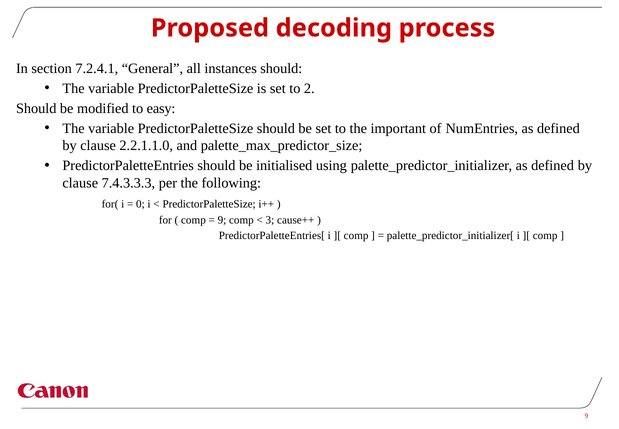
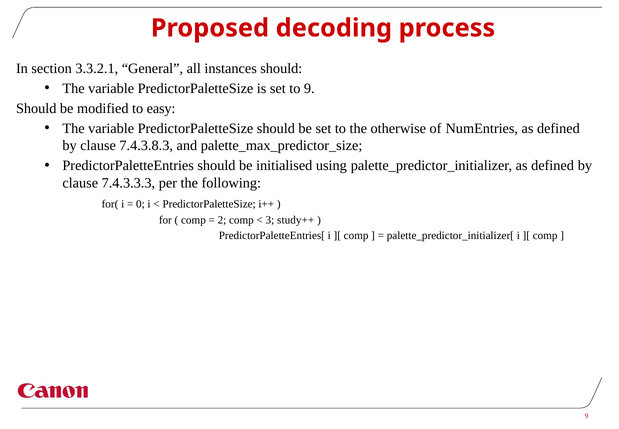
7.2.4.1: 7.2.4.1 -> 3.3.2.1 (97, 68)
to 2: 2 -> 9 (309, 88)
important: important -> otherwise (398, 128)
2.2.1.1.0: 2.2.1.1.0 -> 7.4.3.8.3 (146, 146)
9: 9 -> 2 (222, 220)
cause++: cause++ -> study++ (296, 220)
